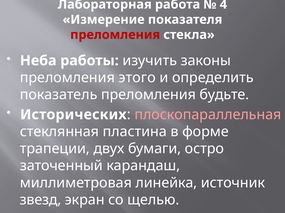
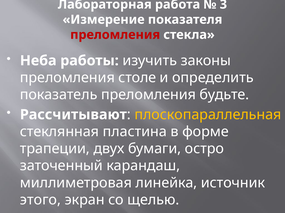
4: 4 -> 3 (223, 4)
этого: этого -> столе (137, 78)
Исторических: Исторических -> Рассчитывают (73, 115)
плоскопараллельная colour: pink -> yellow (208, 115)
звезд: звезд -> этого (40, 200)
